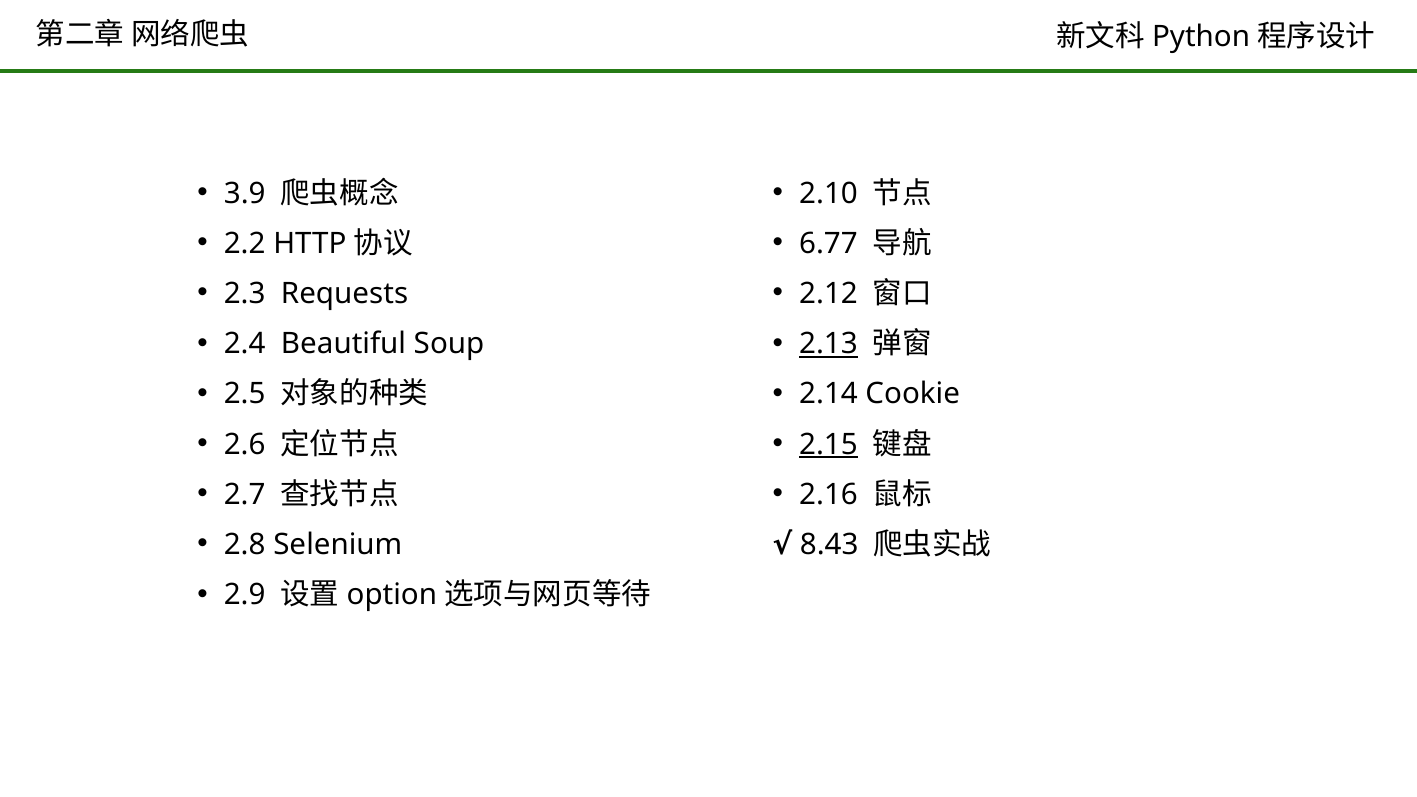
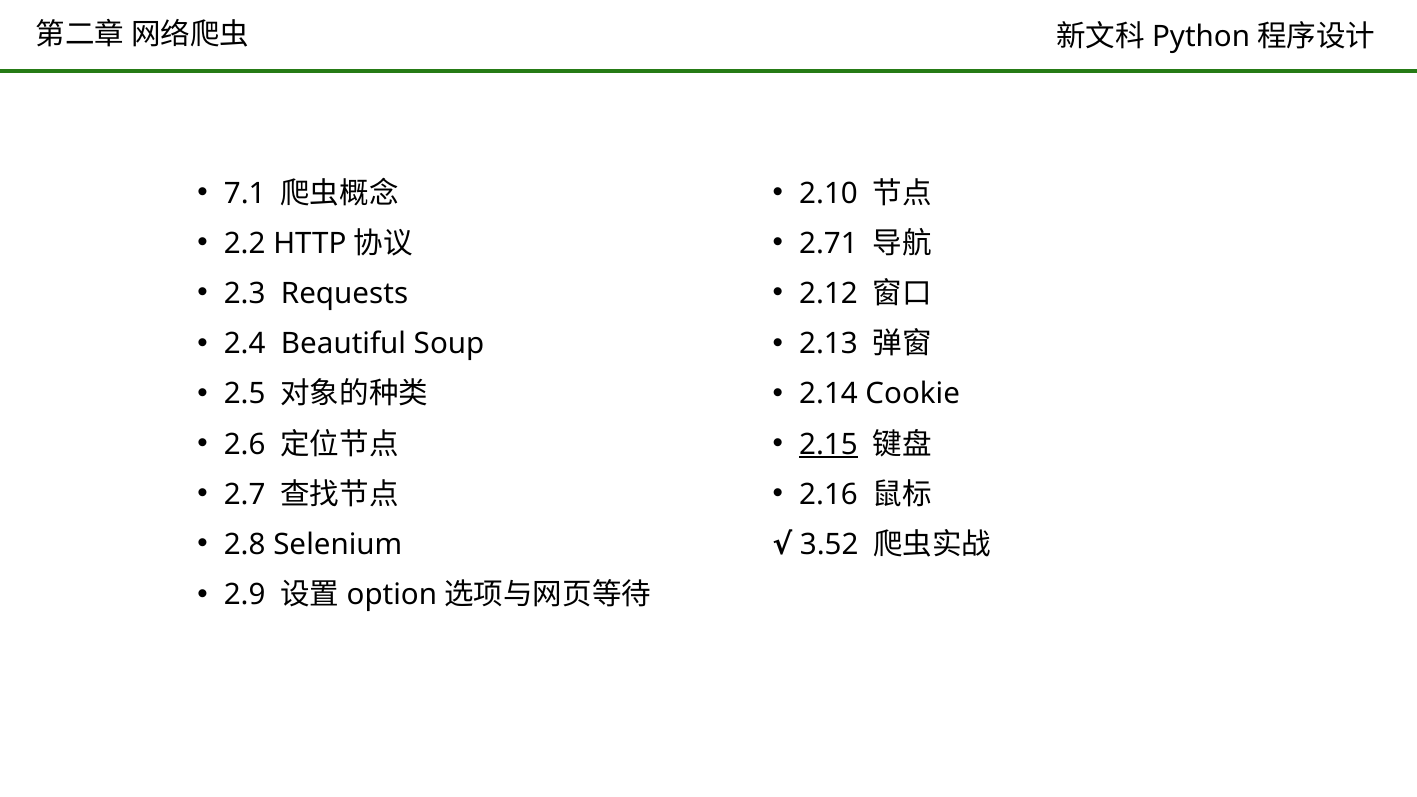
3.9: 3.9 -> 7.1 (245, 193)
6.77: 6.77 -> 2.71 (828, 244)
2.13 underline: present -> none (828, 344)
8.43: 8.43 -> 3.52 (829, 545)
